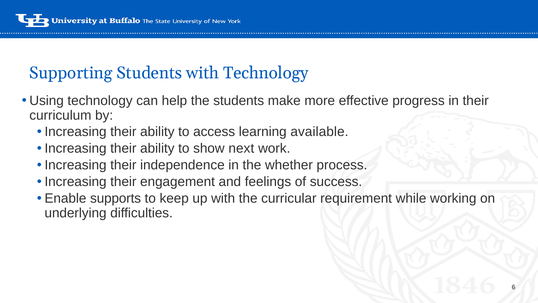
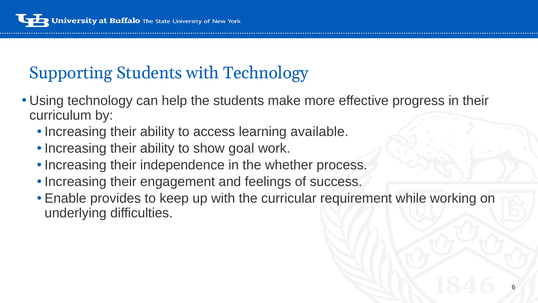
next: next -> goal (241, 148)
supports: supports -> provides (116, 198)
